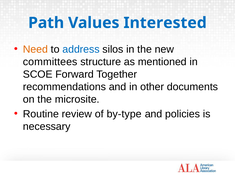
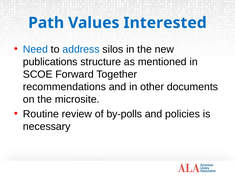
Need colour: orange -> blue (35, 49)
committees: committees -> publications (50, 62)
by-type: by-type -> by-polls (124, 114)
